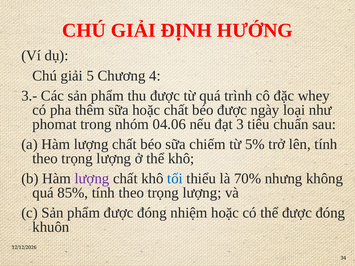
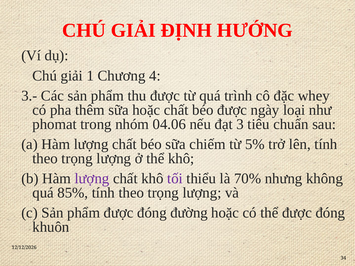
5: 5 -> 1 (90, 76)
tối colour: blue -> purple (175, 179)
nhiệm: nhiệm -> đường (189, 213)
